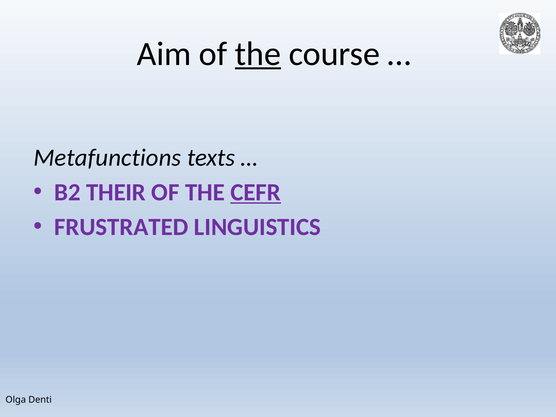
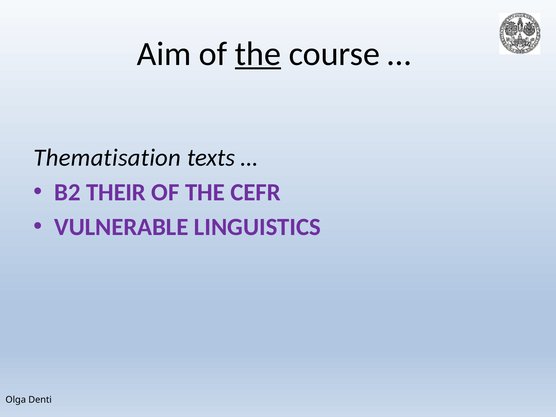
Metafunctions: Metafunctions -> Thematisation (107, 158)
CEFR underline: present -> none (256, 192)
FRUSTRATED: FRUSTRATED -> VULNERABLE (121, 227)
